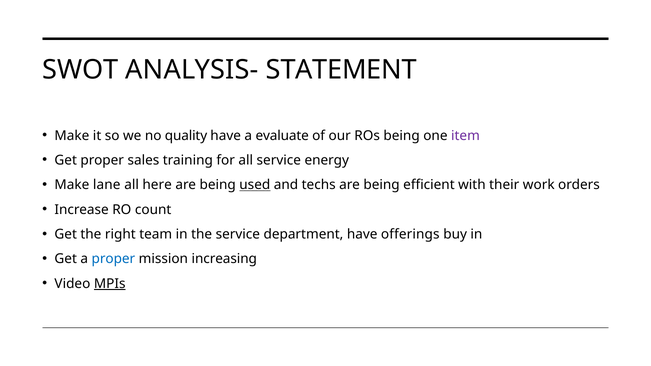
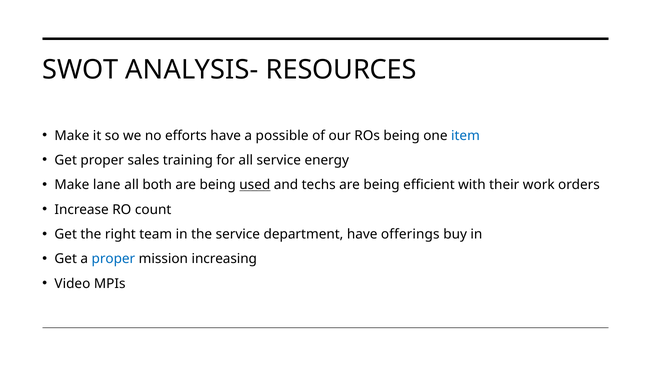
STATEMENT: STATEMENT -> RESOURCES (341, 70)
quality: quality -> efforts (186, 136)
evaluate: evaluate -> possible (282, 136)
item colour: purple -> blue (465, 136)
here: here -> both (157, 185)
MPIs underline: present -> none (110, 284)
